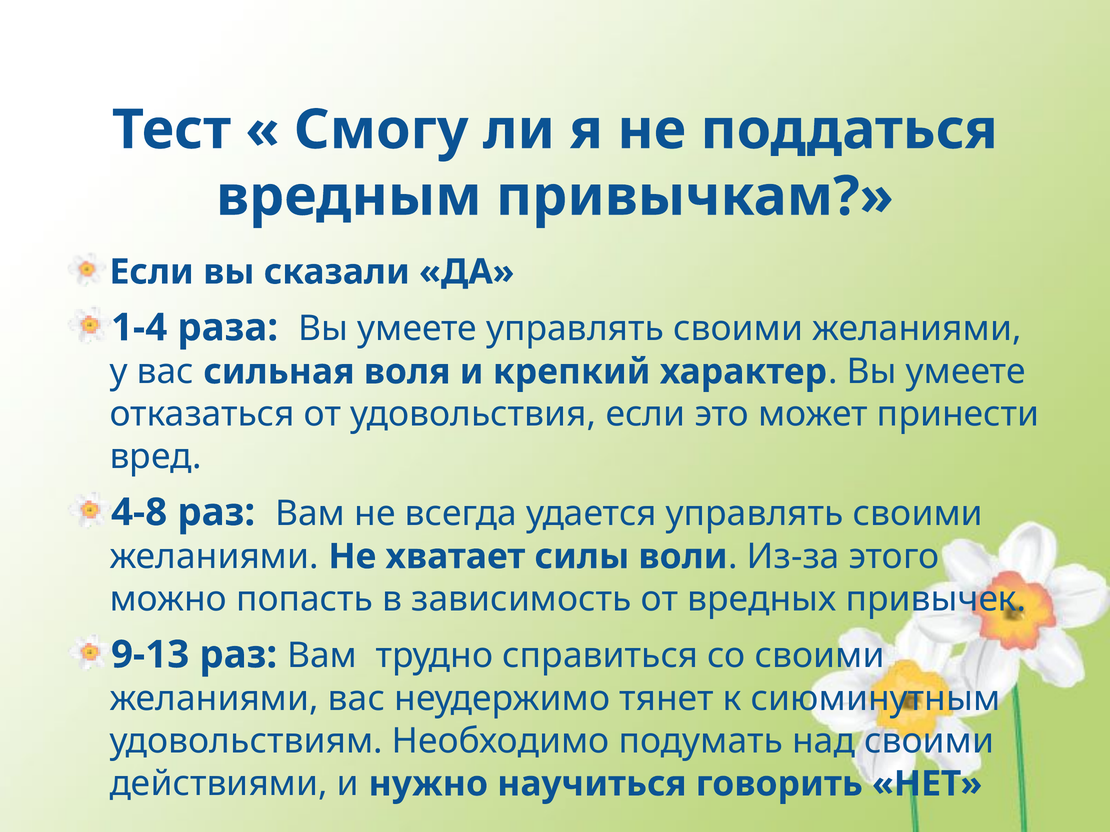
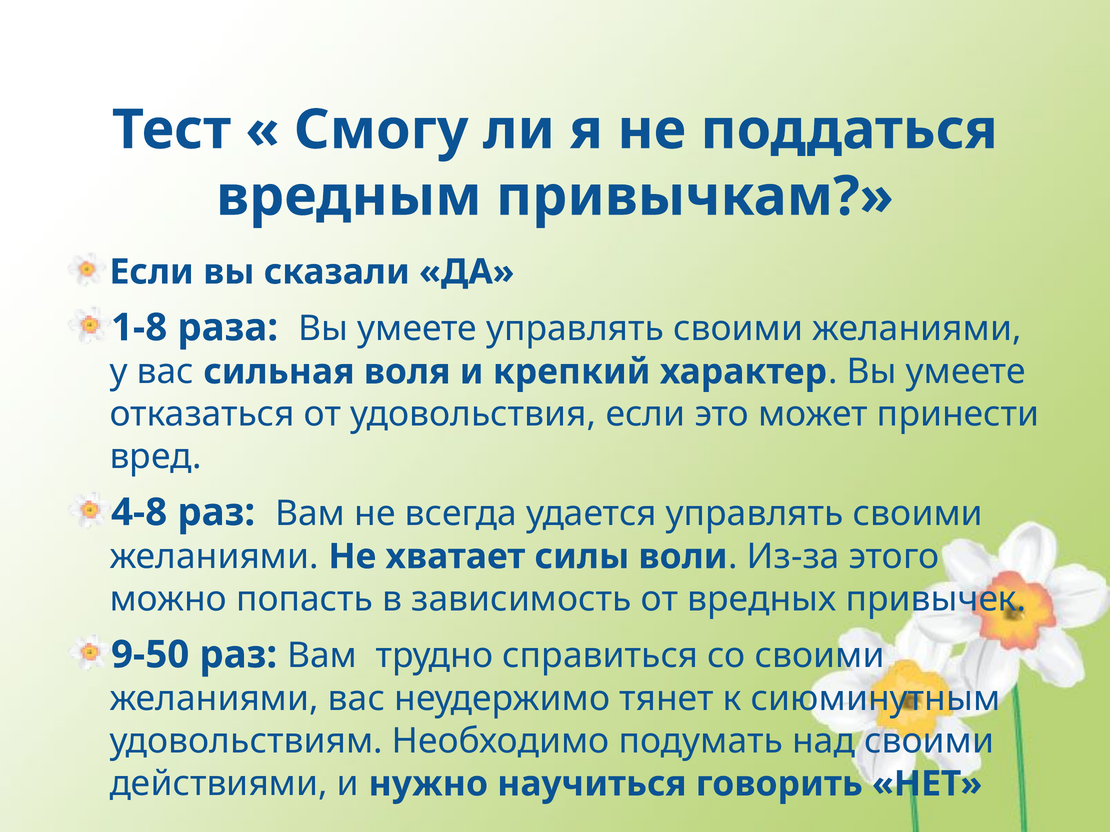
1-4: 1-4 -> 1-8 (139, 328)
9-13: 9-13 -> 9-50 (150, 655)
